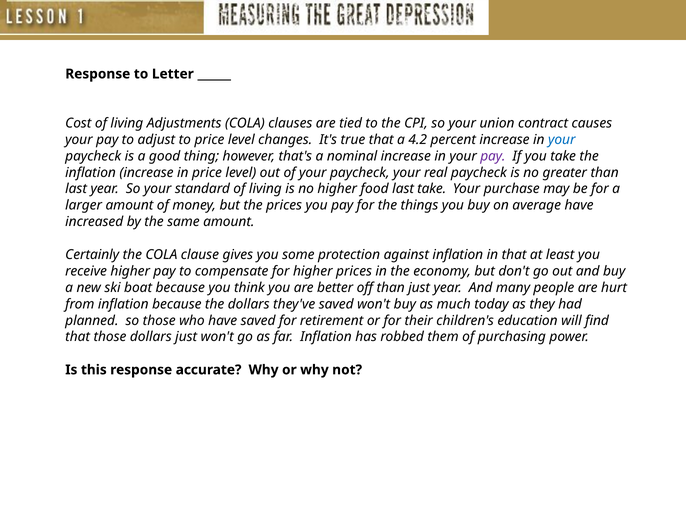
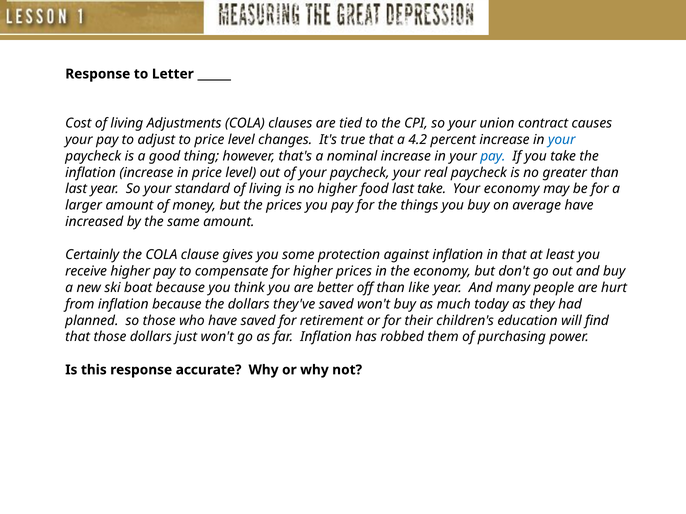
pay colour: purple -> blue (493, 156)
Your purchase: purchase -> economy (512, 189)
than just: just -> like (419, 288)
